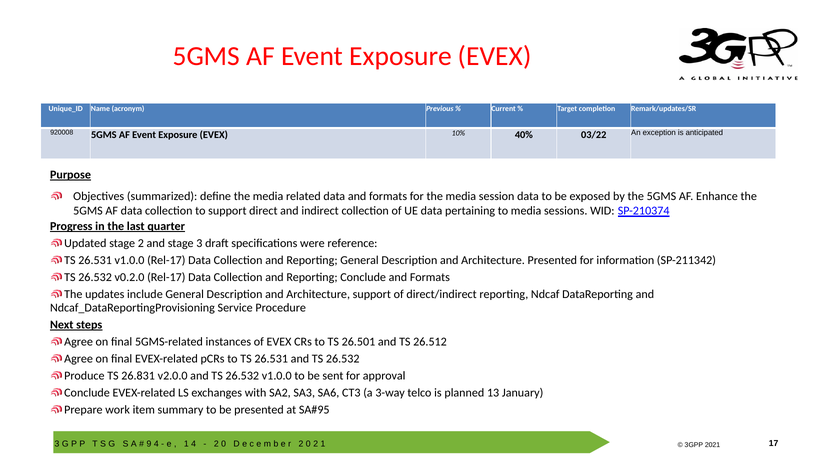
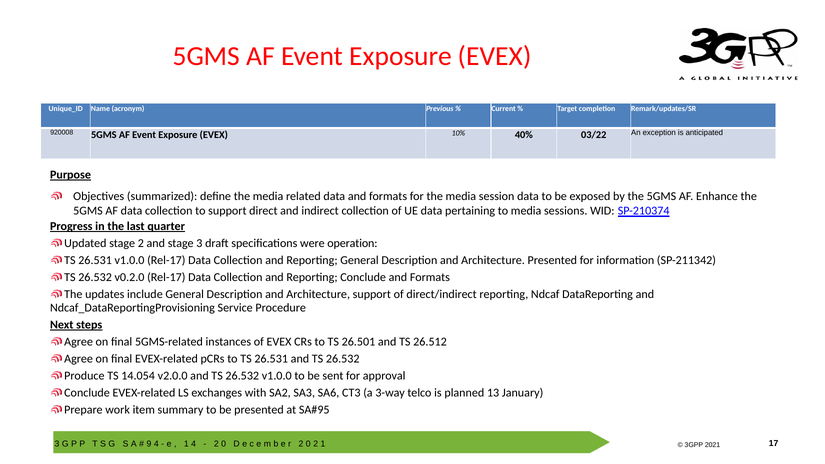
reference: reference -> operation (352, 243)
26.831: 26.831 -> 14.054 (138, 376)
